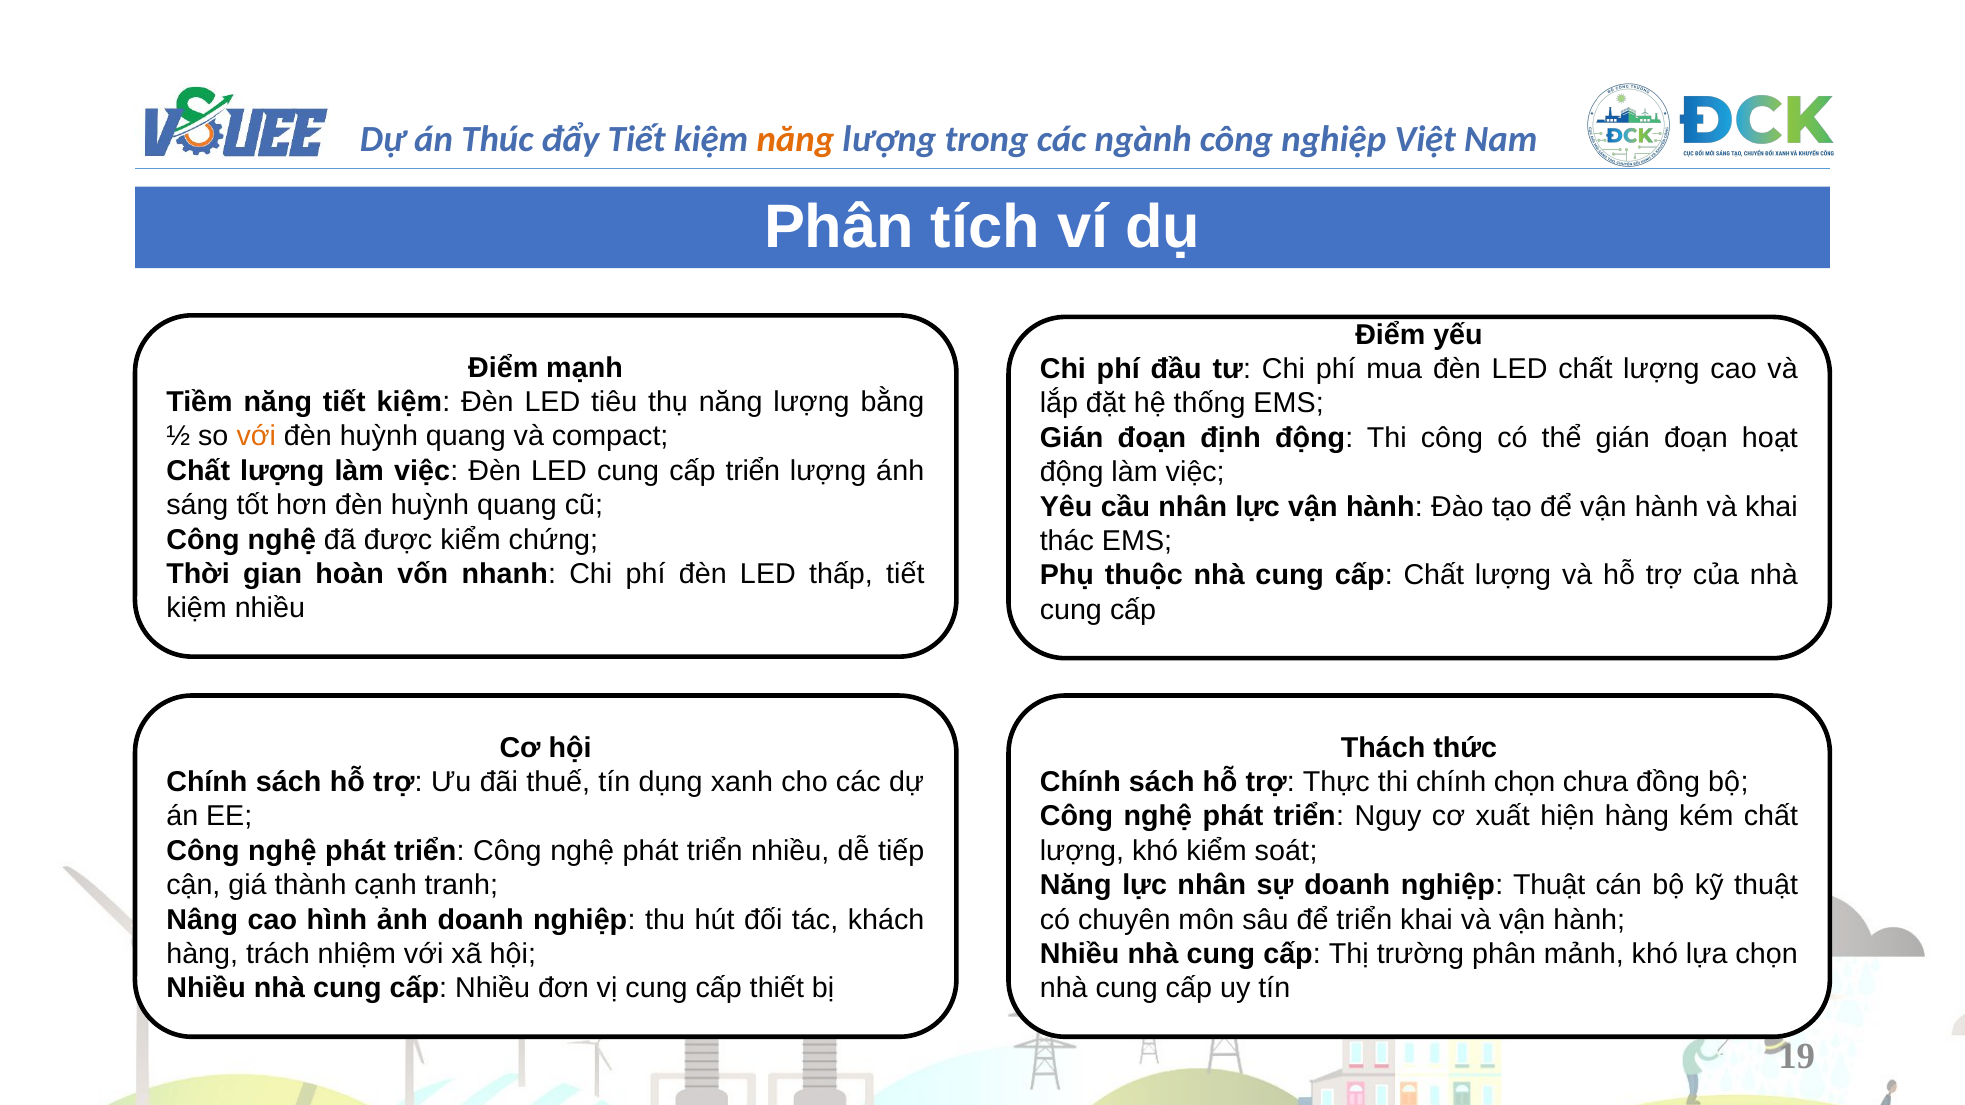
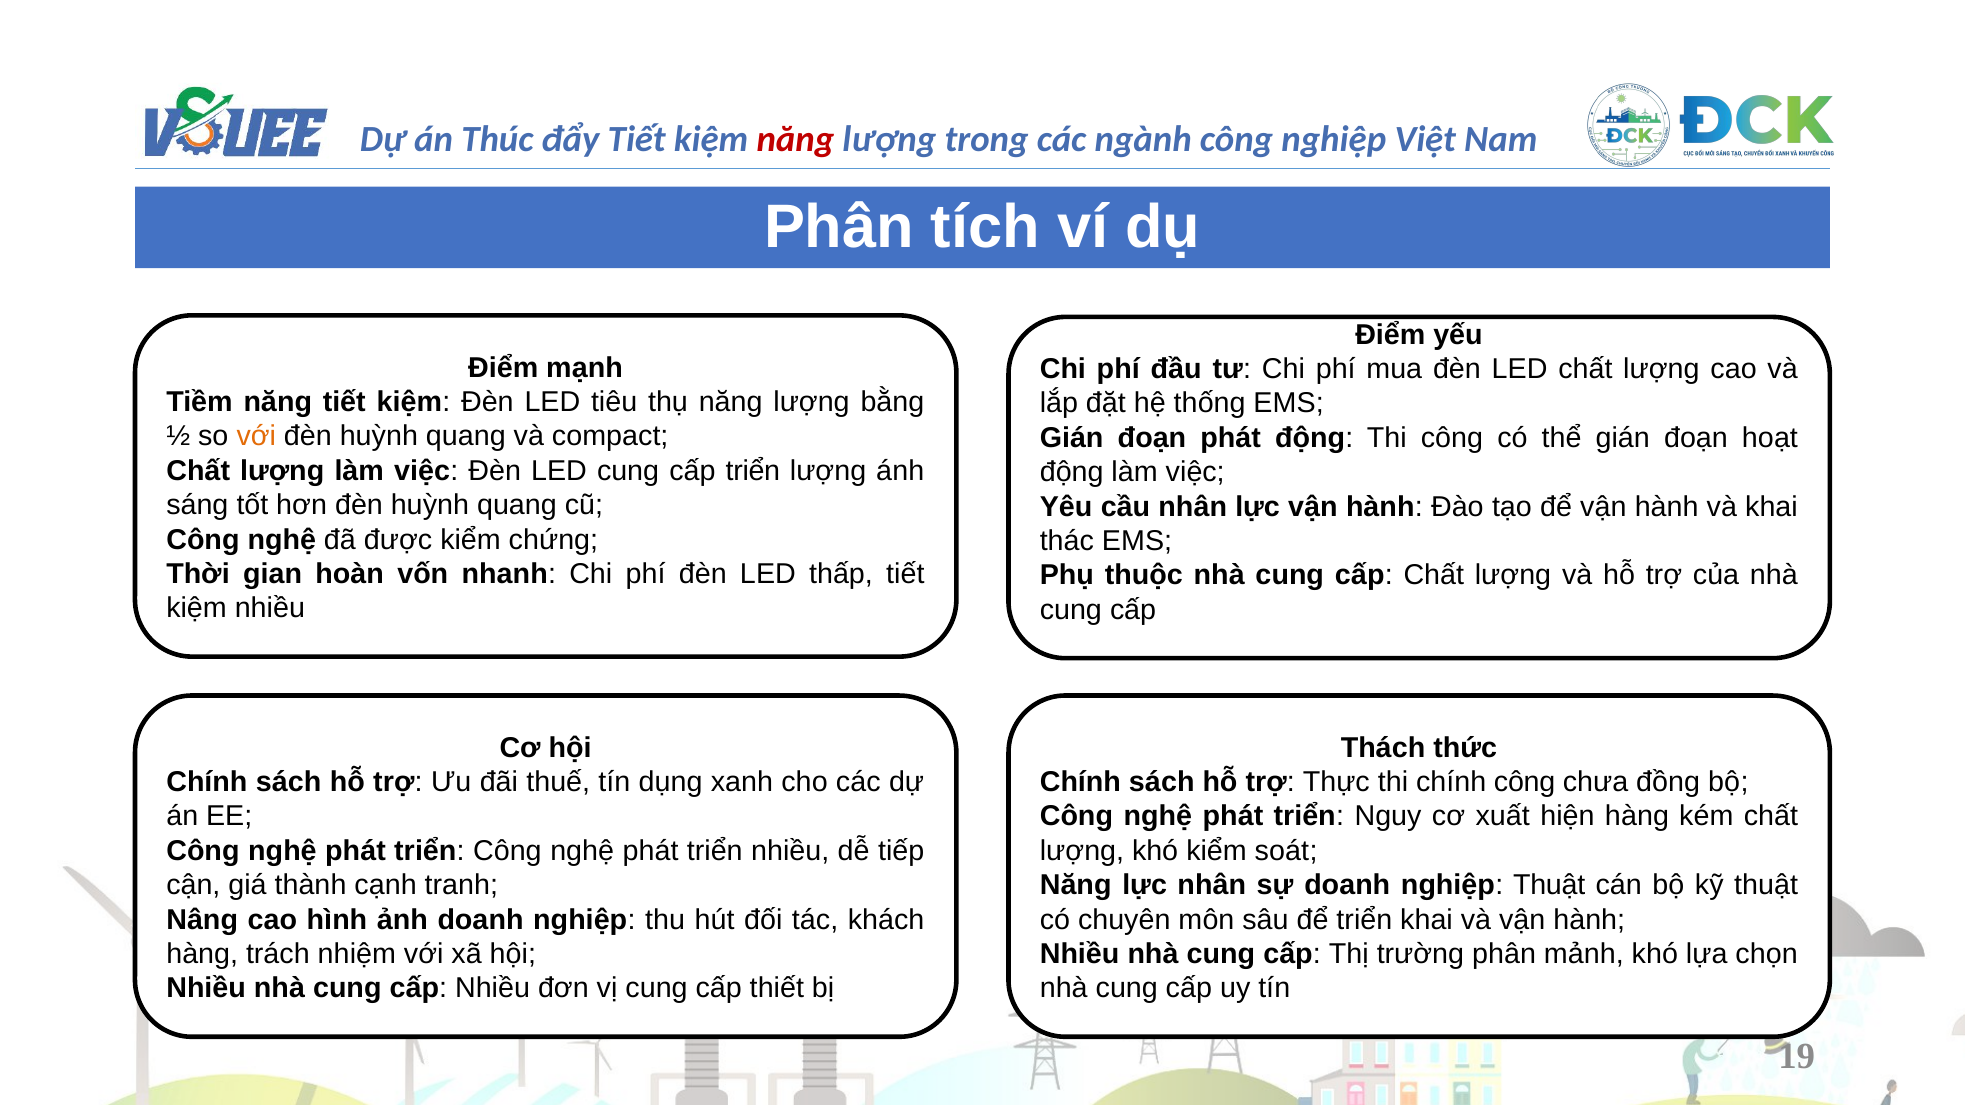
năng colour: orange -> red (795, 139)
đoạn định: định -> phát (1231, 438)
chính chọn: chọn -> công (1525, 782)
